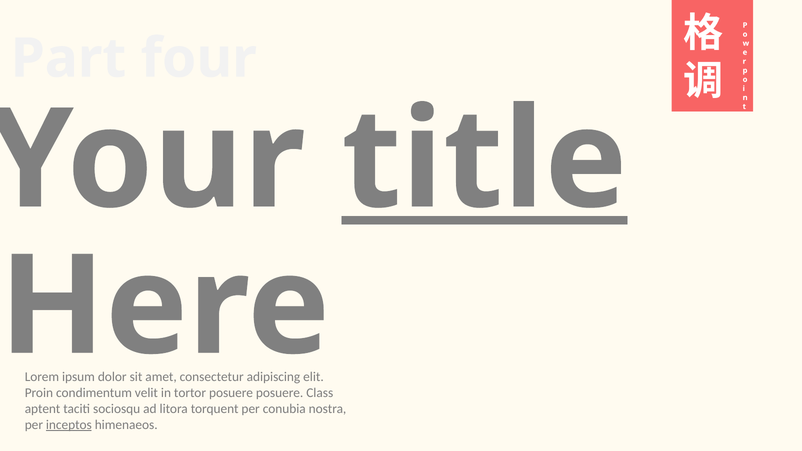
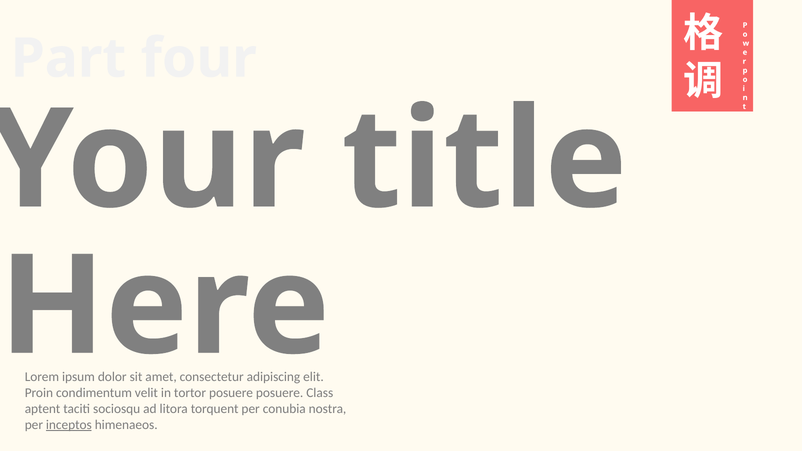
title underline: present -> none (484, 161)
